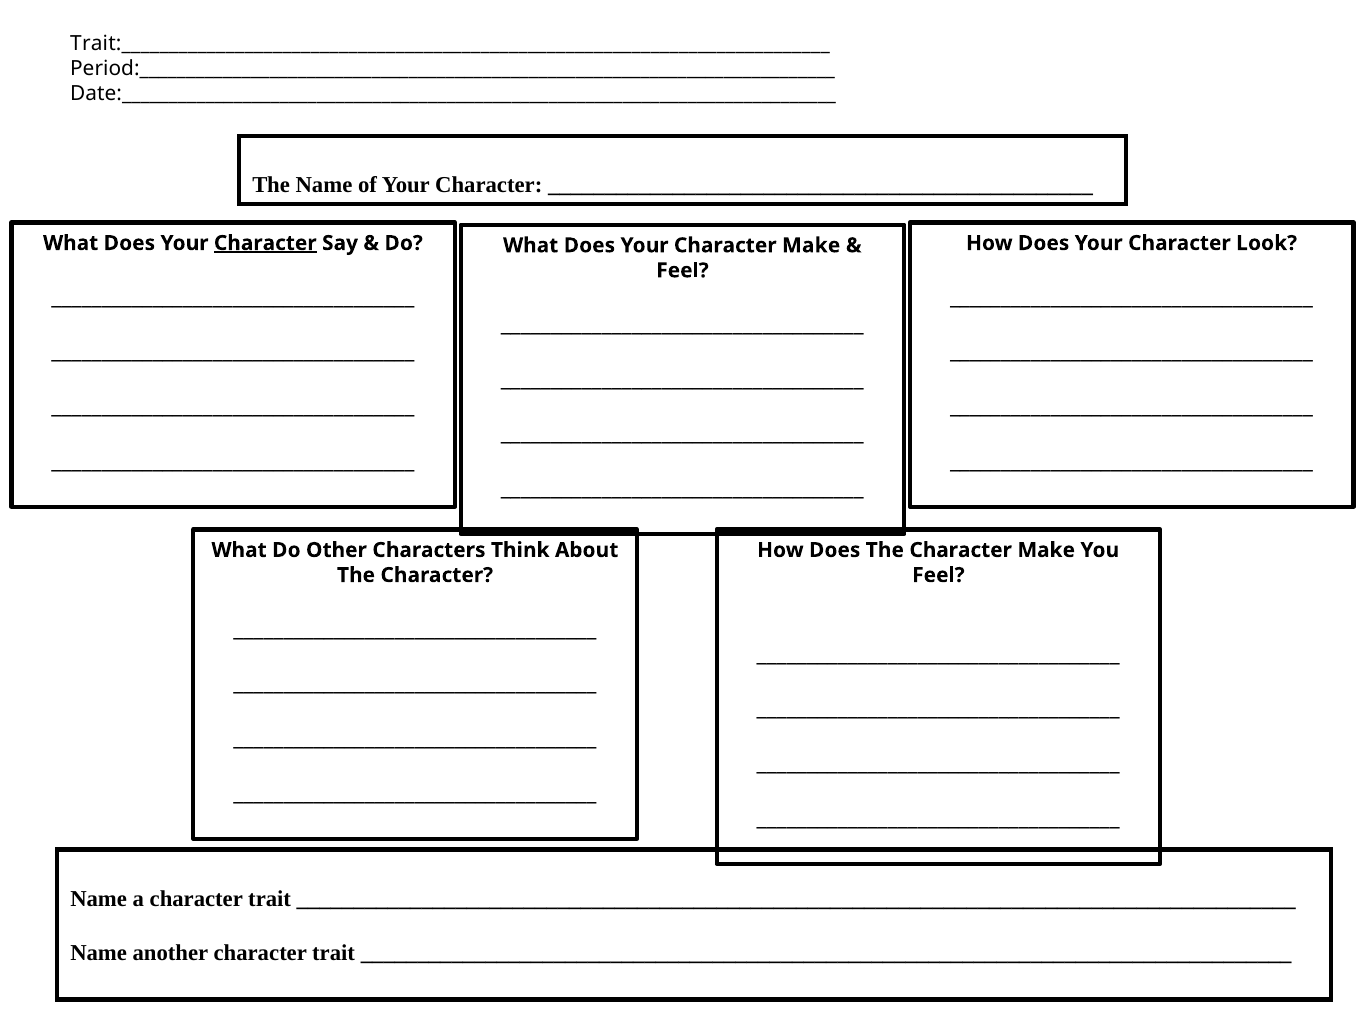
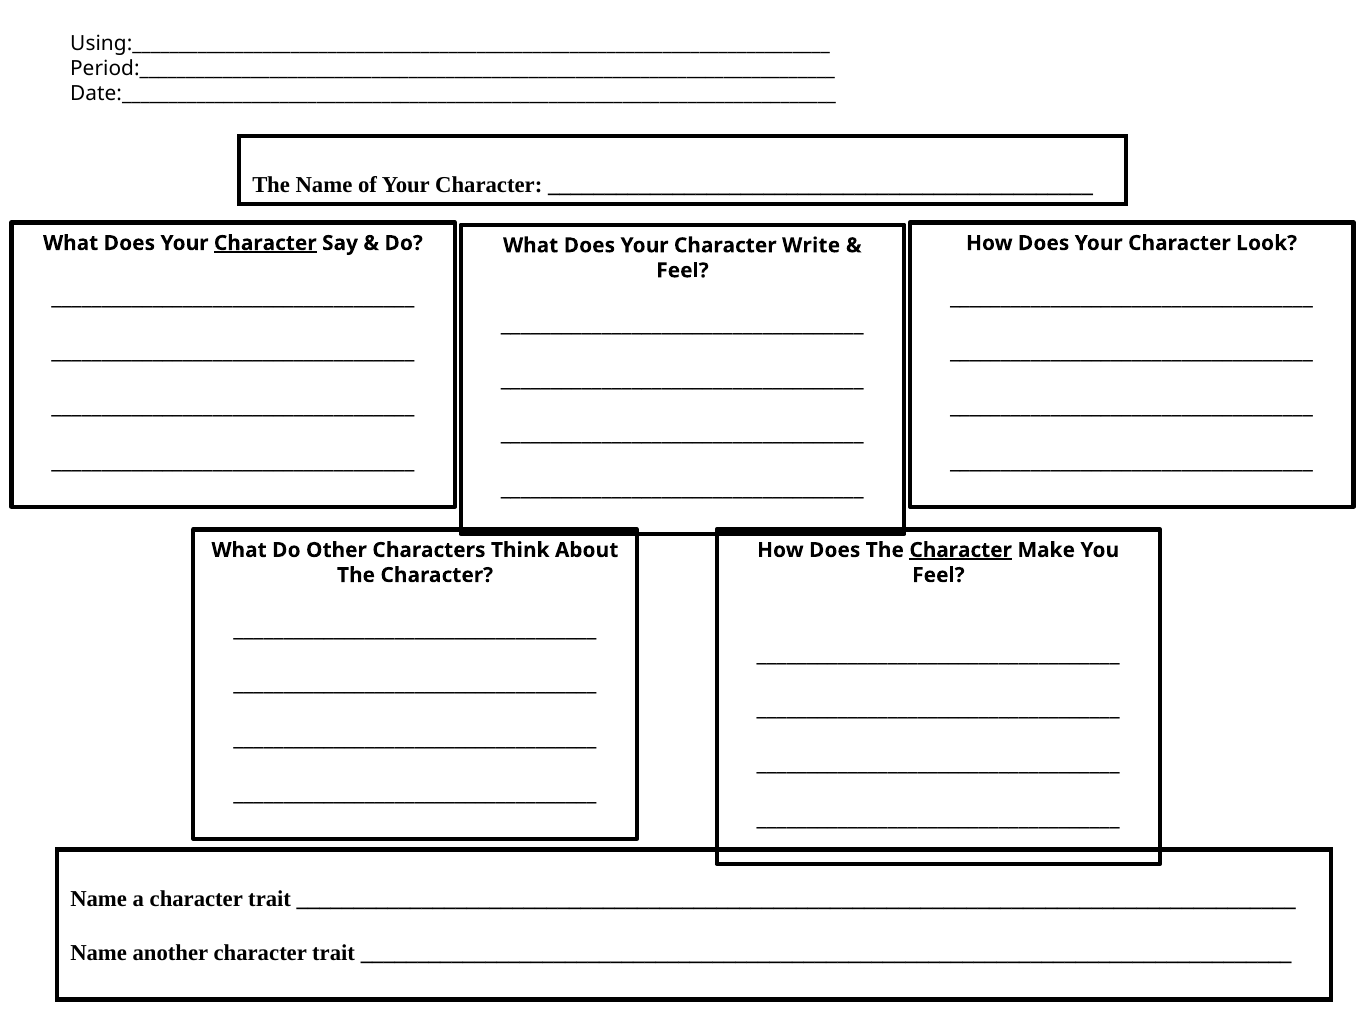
Trait:___________________________________________________________________________: Trait:___________________________________________________________________________ -> Using:___________________________________________________________________________ (450, 43)
Your Character Make: Make -> Write (811, 245)
Character underline: none -> present (961, 550)
